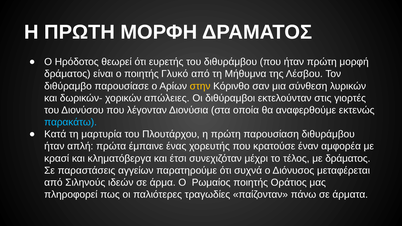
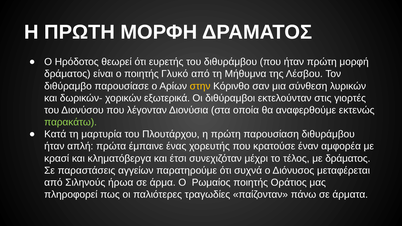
απώλειες: απώλειες -> εξωτερικά (167, 98)
παρακάτω colour: light blue -> light green (71, 122)
ιδεών: ιδεών -> ήρωα (121, 183)
